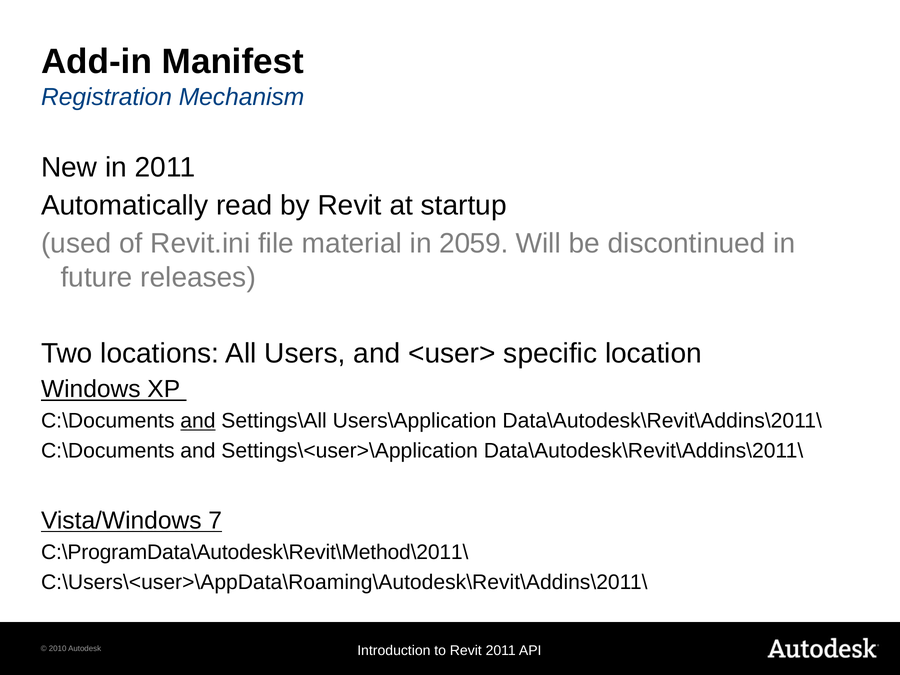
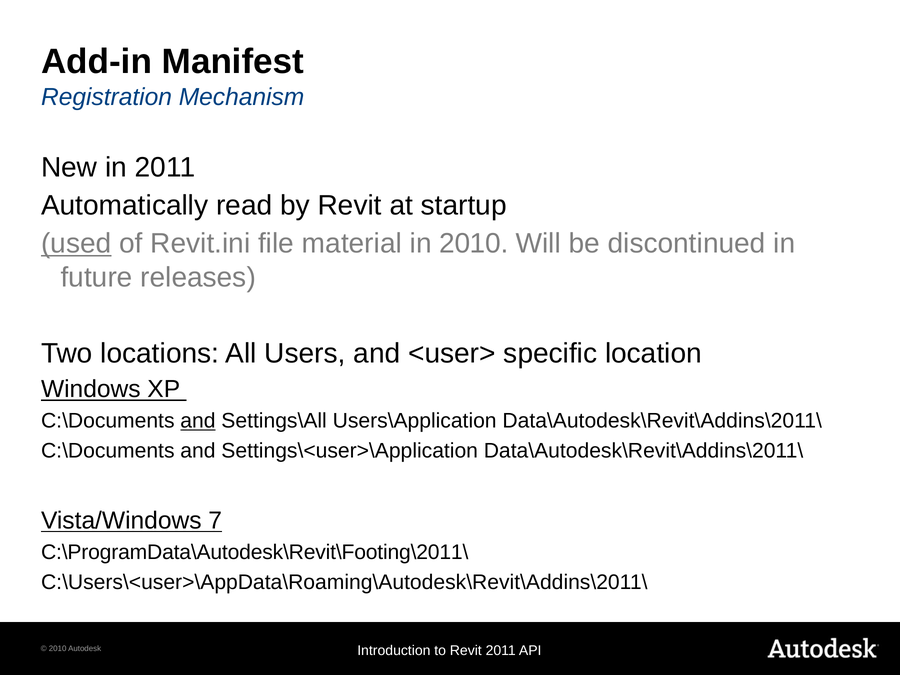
used underline: none -> present (76, 244)
in 2059: 2059 -> 2010 (474, 244)
C:\ProgramData\Autodesk\Revit\Method\2011\: C:\ProgramData\Autodesk\Revit\Method\2011\ -> C:\ProgramData\Autodesk\Revit\Footing\2011\ (255, 552)
